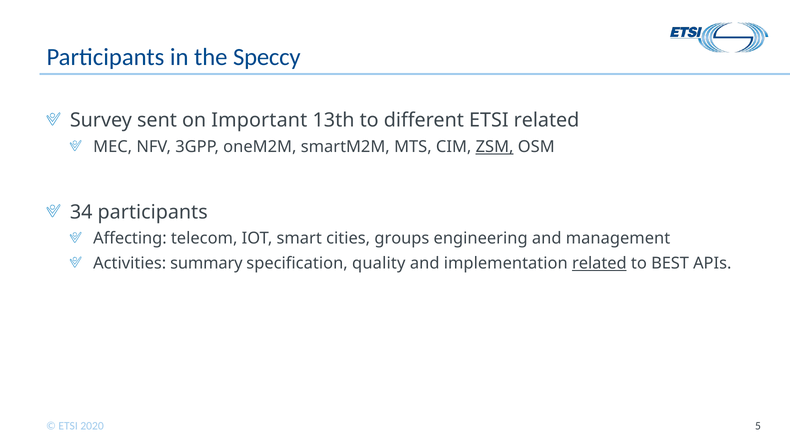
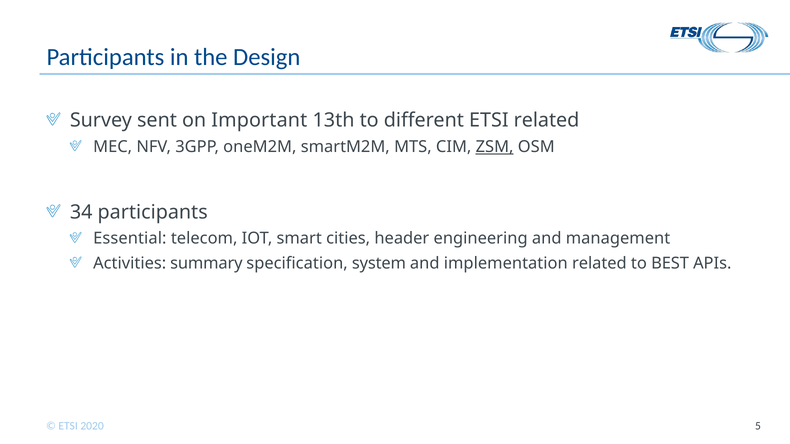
Speccy: Speccy -> Design (267, 57)
Affecting: Affecting -> Essential (130, 239)
groups: groups -> header (402, 239)
quality: quality -> system (379, 263)
related underline: present -> none (599, 263)
